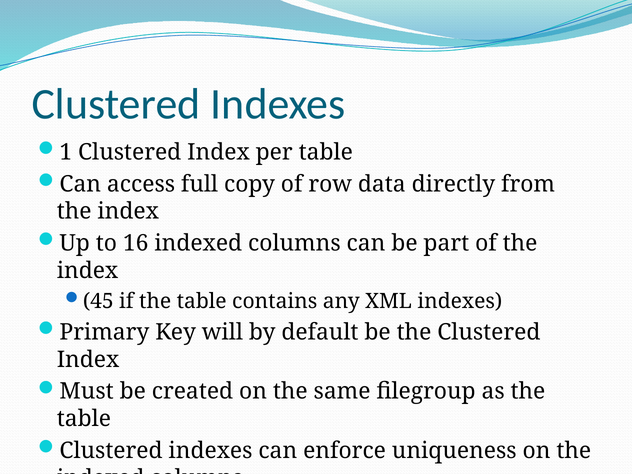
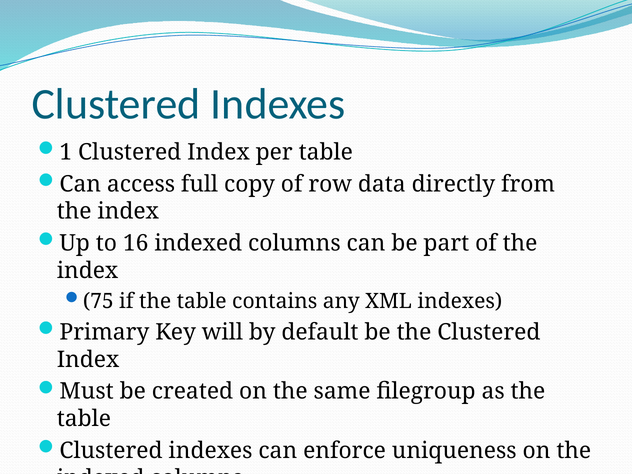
45: 45 -> 75 (98, 301)
